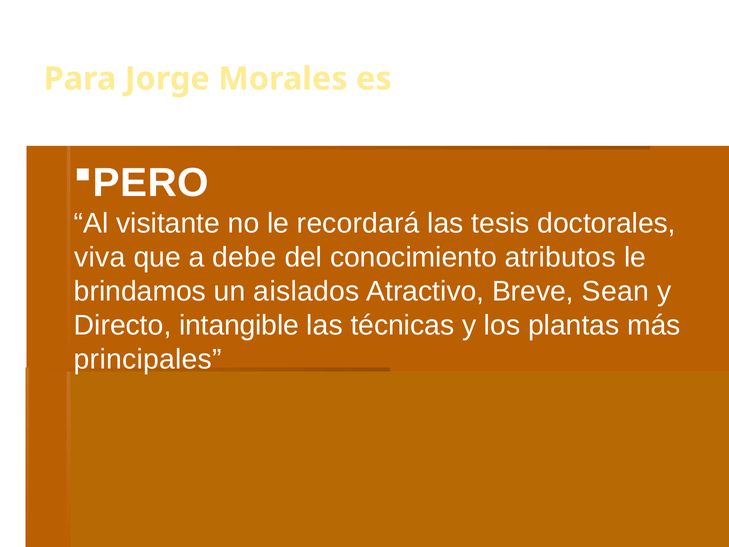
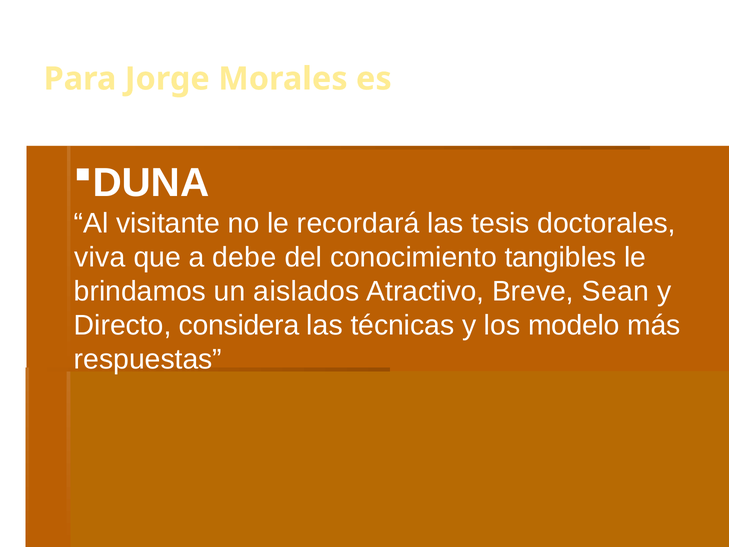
PERO: PERO -> DUNA (151, 183)
atributos: atributos -> tangibles (560, 257)
intangible: intangible -> considera (239, 325)
plantas: plantas -> modelo (574, 325)
principales: principales -> respuestas (148, 359)
